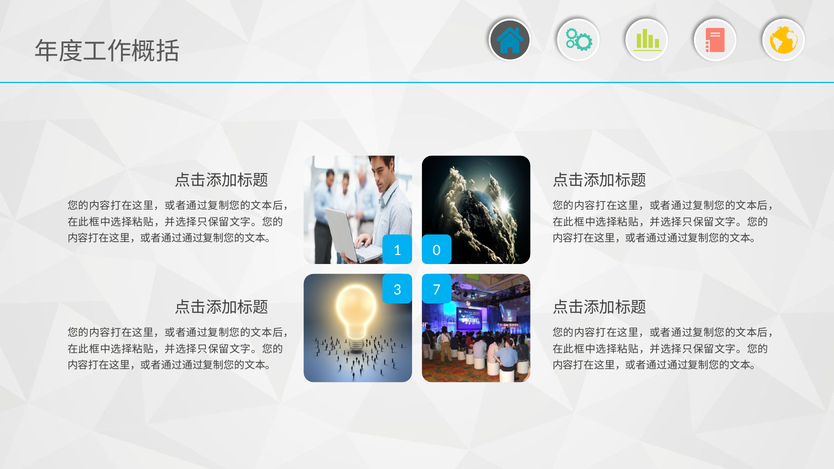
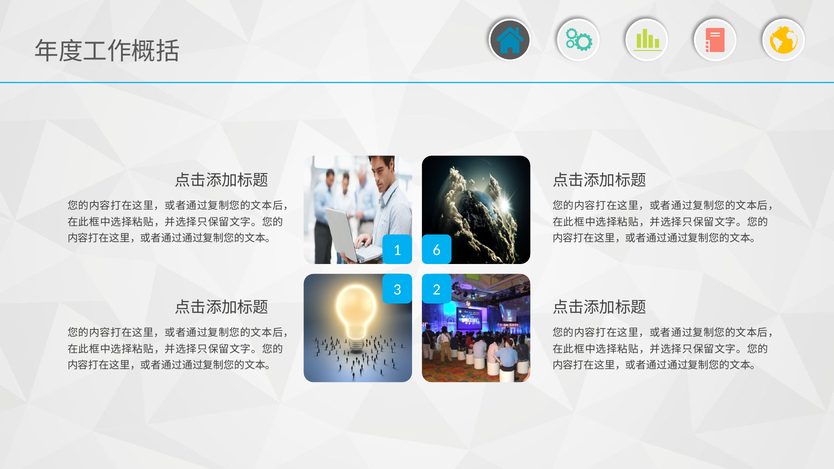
0: 0 -> 6 (437, 250)
7: 7 -> 2 (437, 290)
